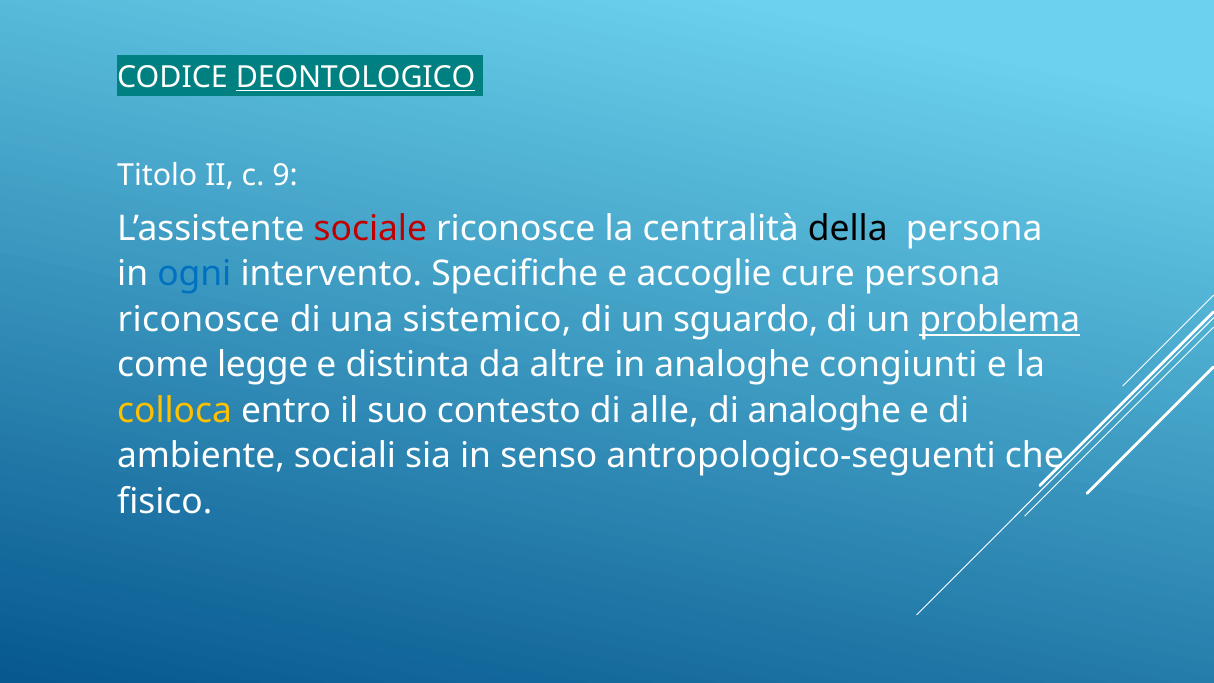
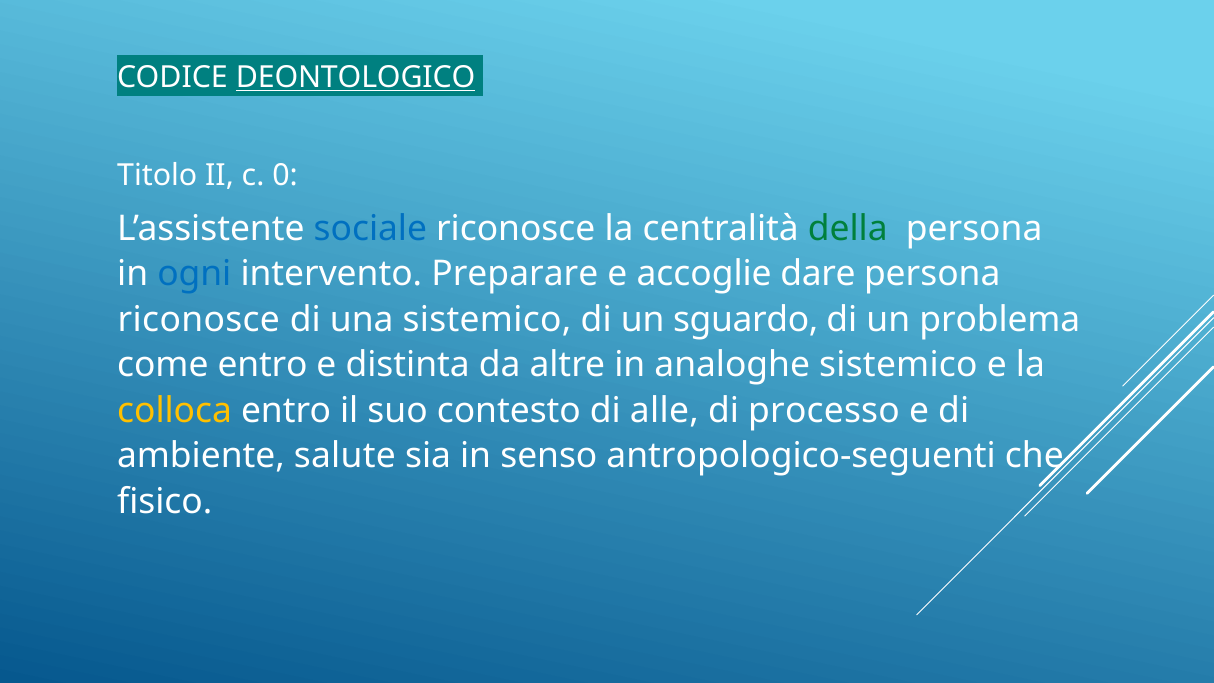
9: 9 -> 0 (285, 176)
sociale colour: red -> blue (370, 229)
della colour: black -> green (848, 229)
Specifiche: Specifiche -> Preparare (515, 274)
cure: cure -> dare (818, 274)
problema underline: present -> none (1000, 319)
come legge: legge -> entro (263, 365)
analoghe congiunti: congiunti -> sistemico (898, 365)
di analoghe: analoghe -> processo (824, 410)
sociali: sociali -> salute (345, 456)
